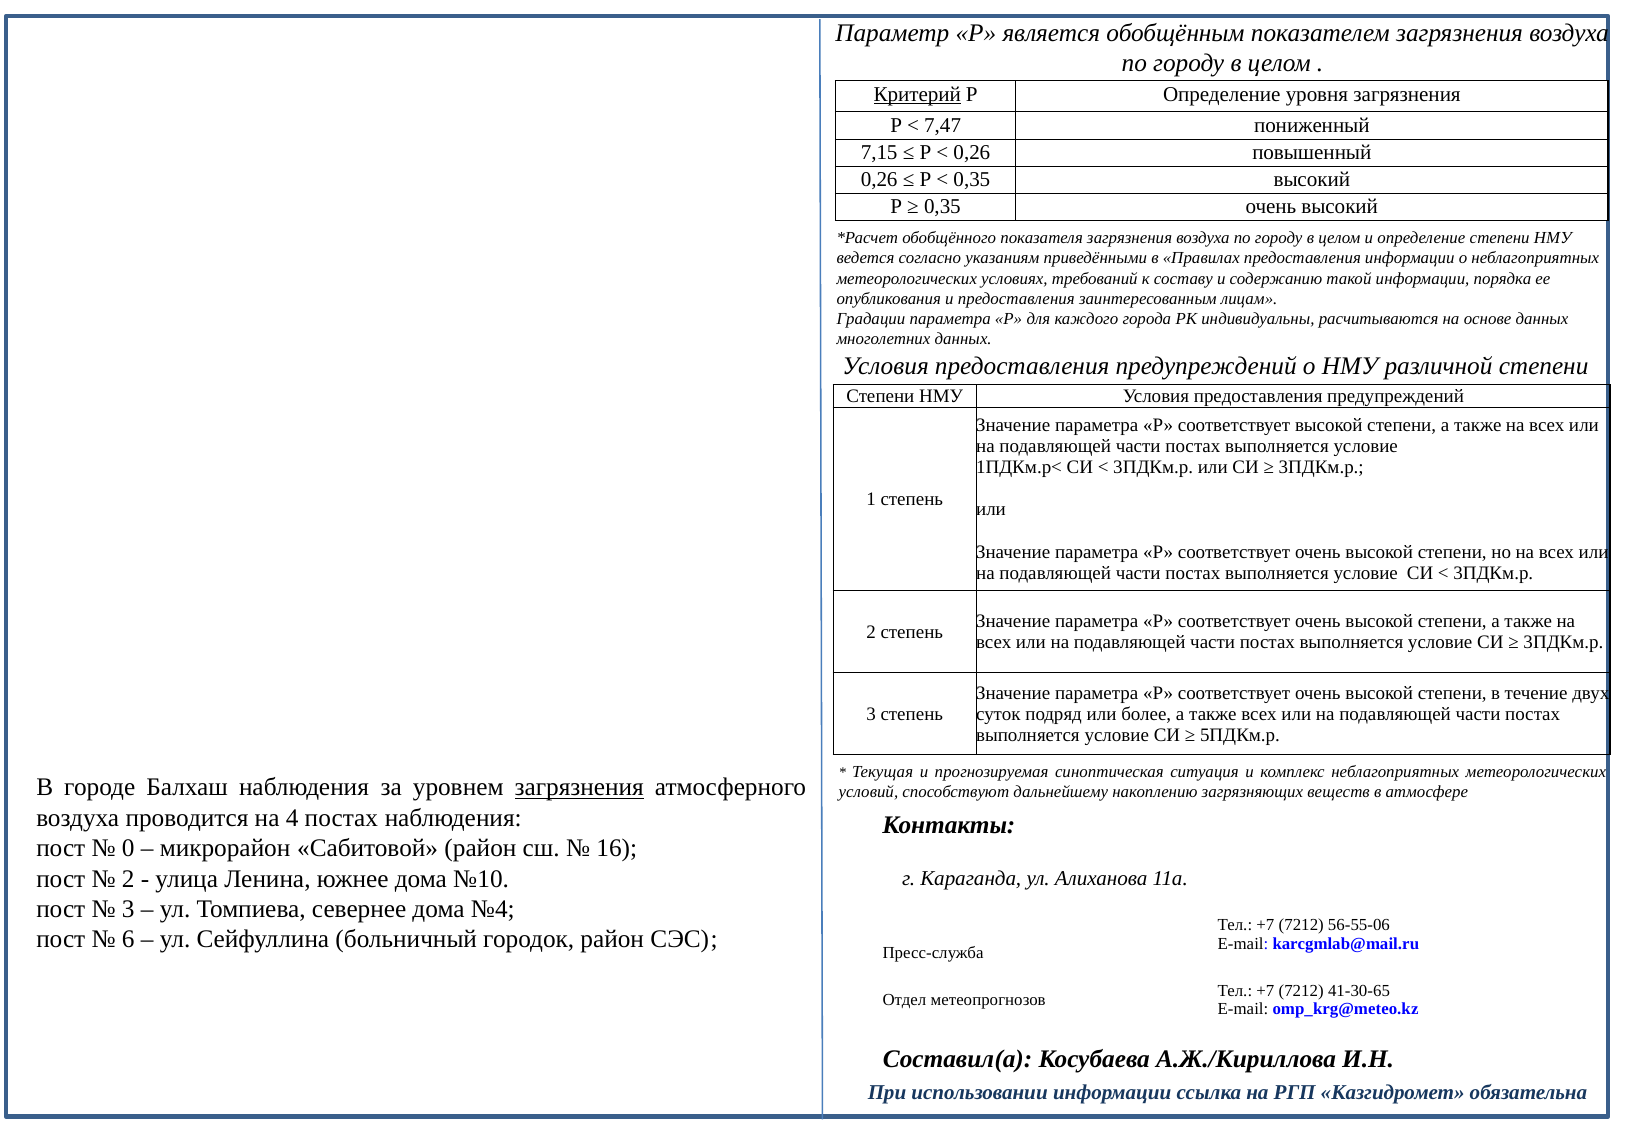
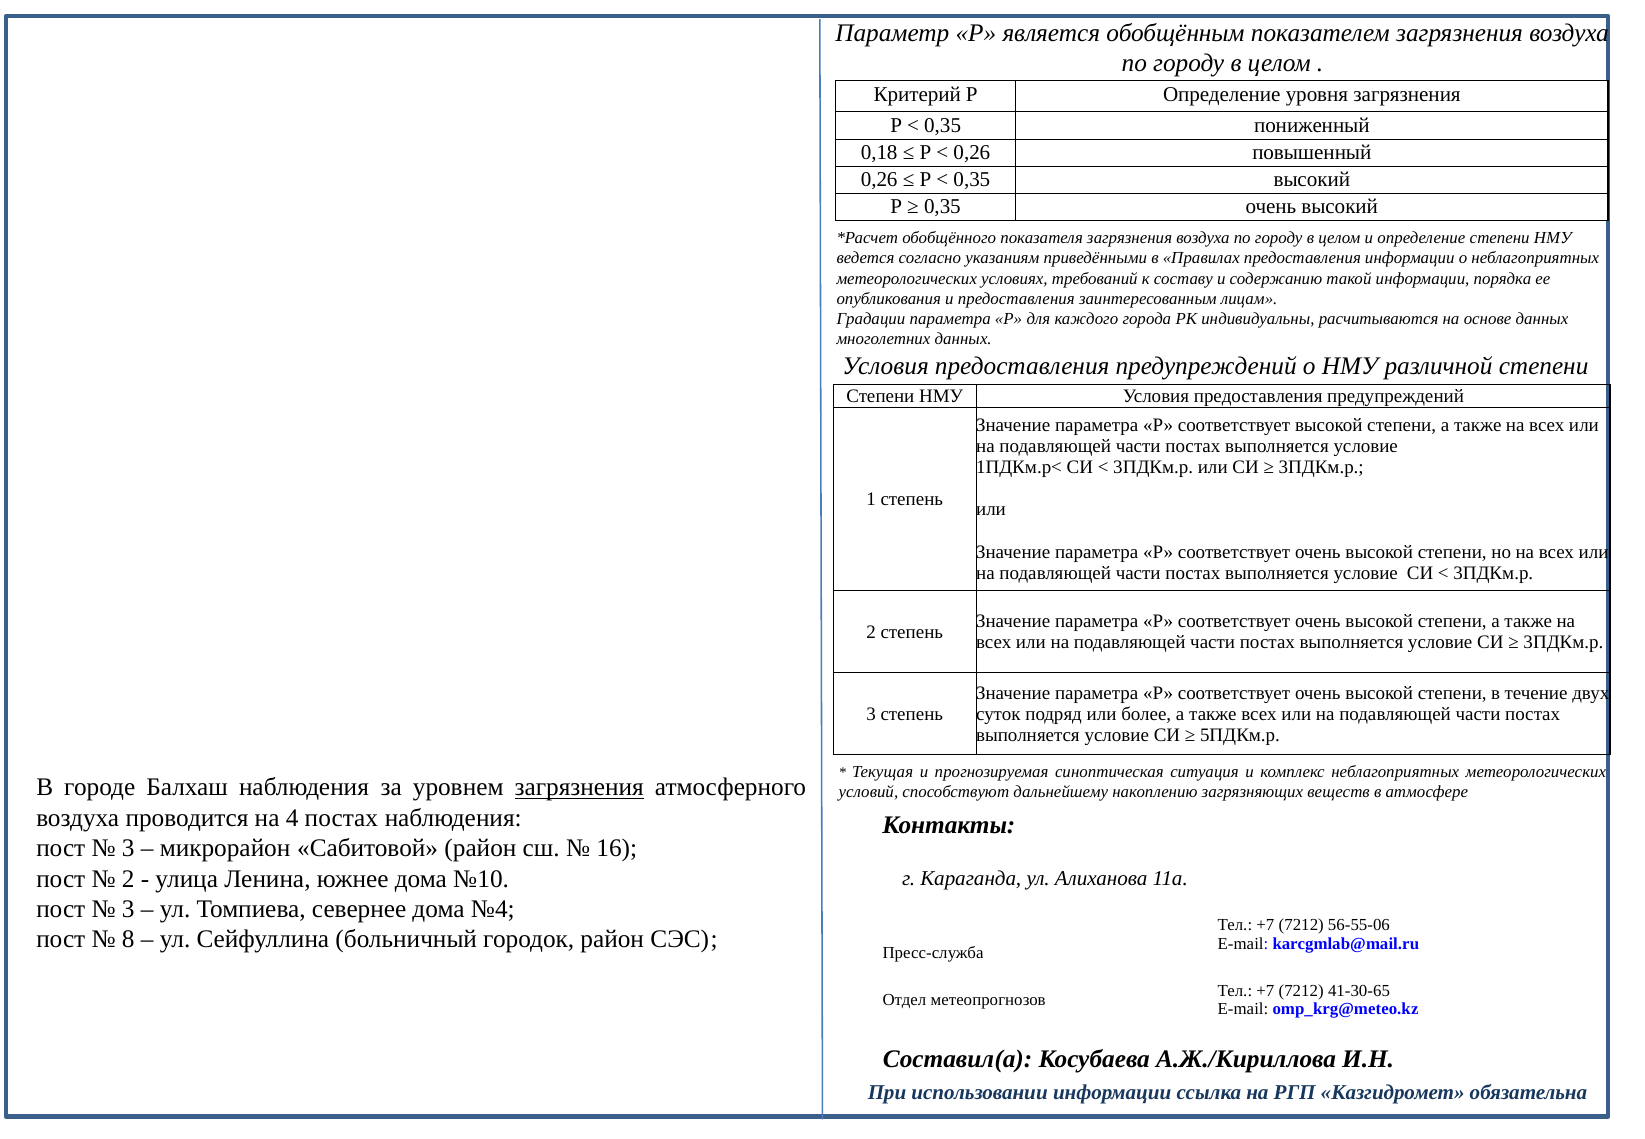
Критерий underline: present -> none (917, 94)
7,47: 7,47 -> 0,35 (943, 125)
7,15: 7,15 -> 0,18 (879, 152)
0: 0 -> 3 (128, 848)
6: 6 -> 8 (128, 939)
